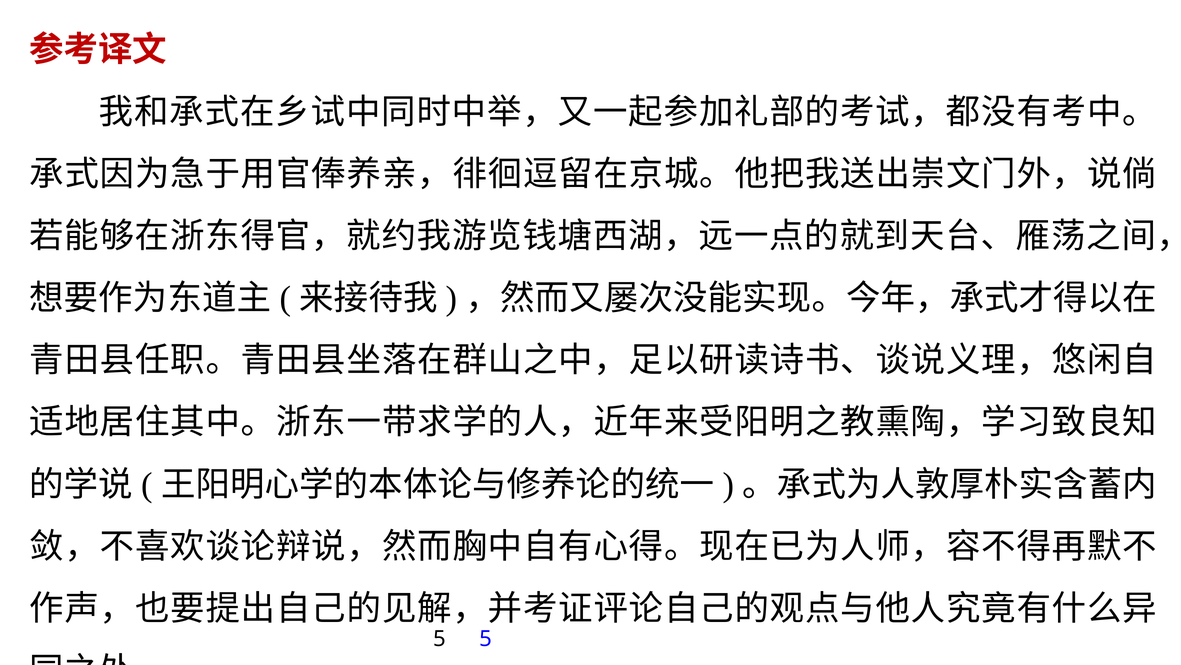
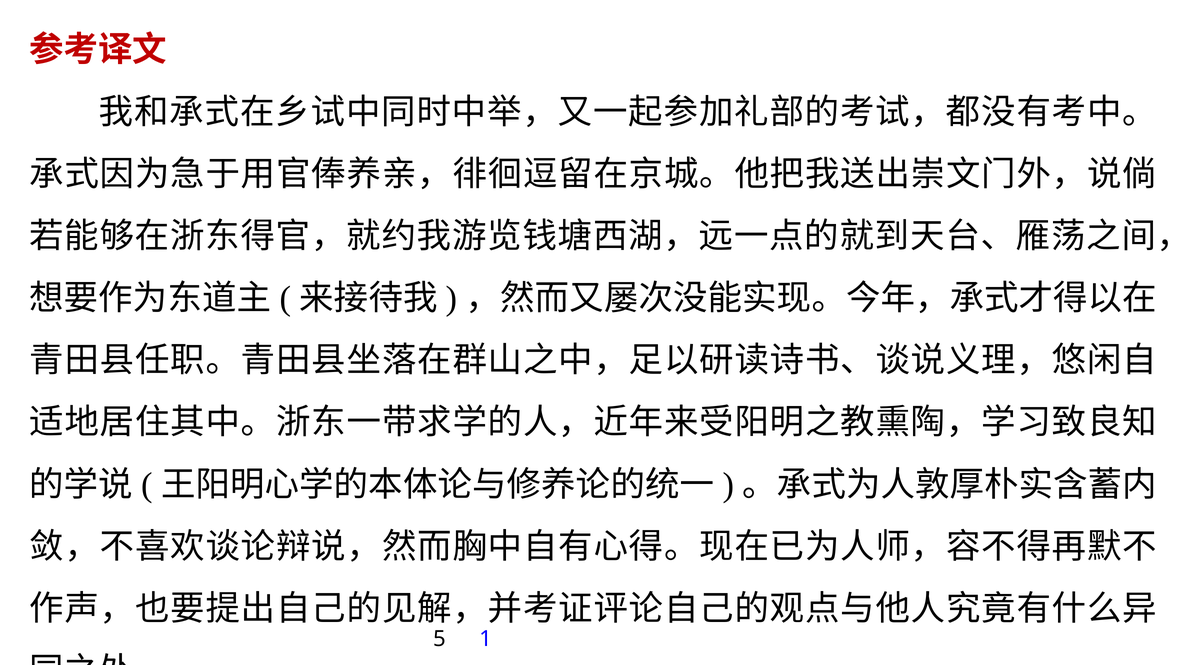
5 5: 5 -> 1 (486, 639)
